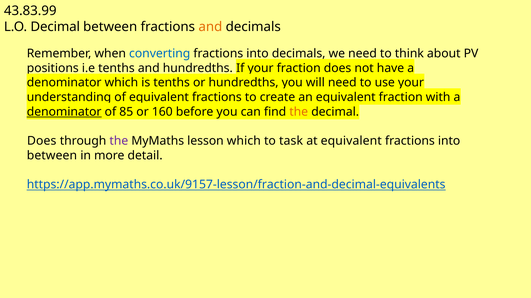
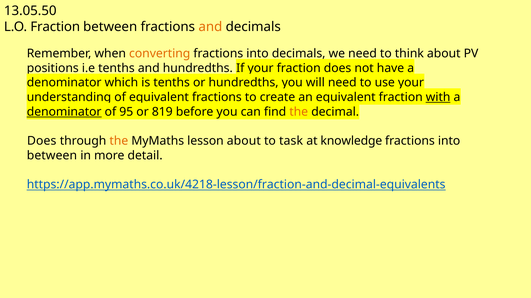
43.83.99: 43.83.99 -> 13.05.50 (30, 11)
L.O Decimal: Decimal -> Fraction (55, 27)
converting colour: blue -> orange (160, 54)
with underline: none -> present (438, 97)
85: 85 -> 95 (126, 112)
160: 160 -> 819 (162, 112)
the colour: purple -> orange (119, 141)
lesson which: which -> about (244, 141)
at equivalent: equivalent -> knowledge (351, 141)
https://app.mymaths.co.uk/9157-lesson/fraction-and-decimal-equivalents: https://app.mymaths.co.uk/9157-lesson/fraction-and-decimal-equivalents -> https://app.mymaths.co.uk/4218-lesson/fraction-and-decimal-equivalents (236, 185)
